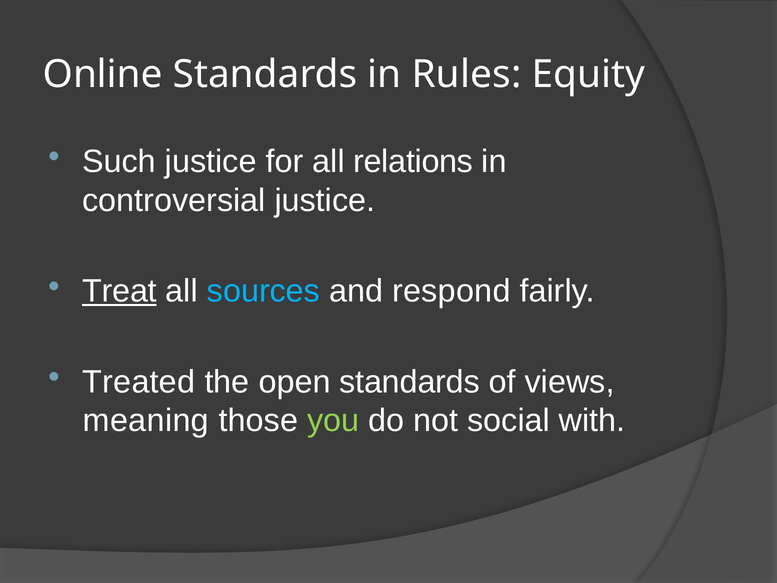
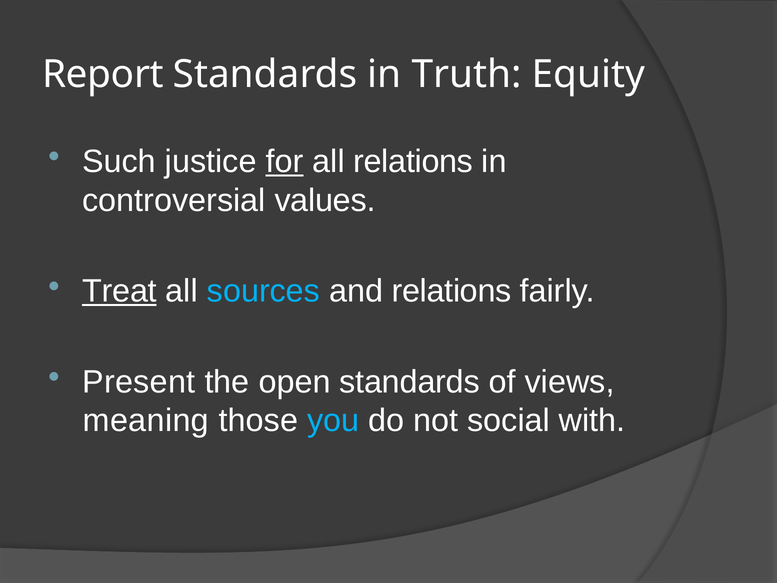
Online: Online -> Report (103, 75)
Rules: Rules -> Truth (467, 75)
for underline: none -> present (284, 161)
controversial justice: justice -> values (325, 200)
and respond: respond -> relations (452, 291)
Treated: Treated -> Present (139, 382)
you colour: light green -> light blue (333, 421)
